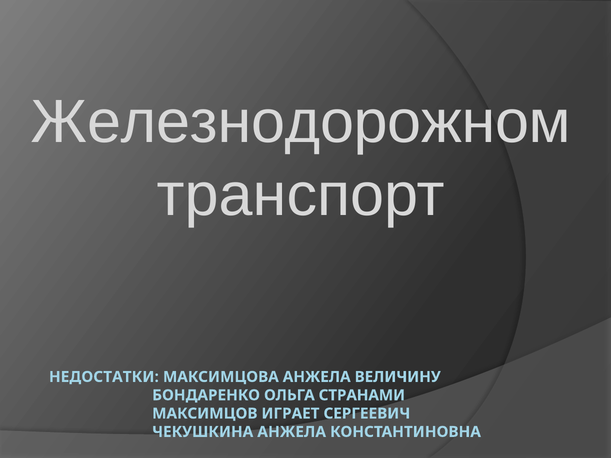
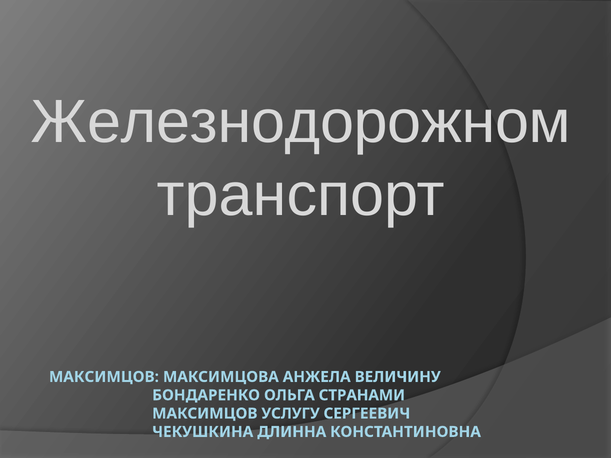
НЕДОСТАТКИ: НЕДОСТАТКИ -> МАКСИМЦОВ (104, 377)
ИГРАЕТ: ИГРАЕТ -> УСЛУГУ (291, 414)
ЧЕКУШКИНА АНЖЕЛА: АНЖЕЛА -> ДЛИННА (292, 432)
